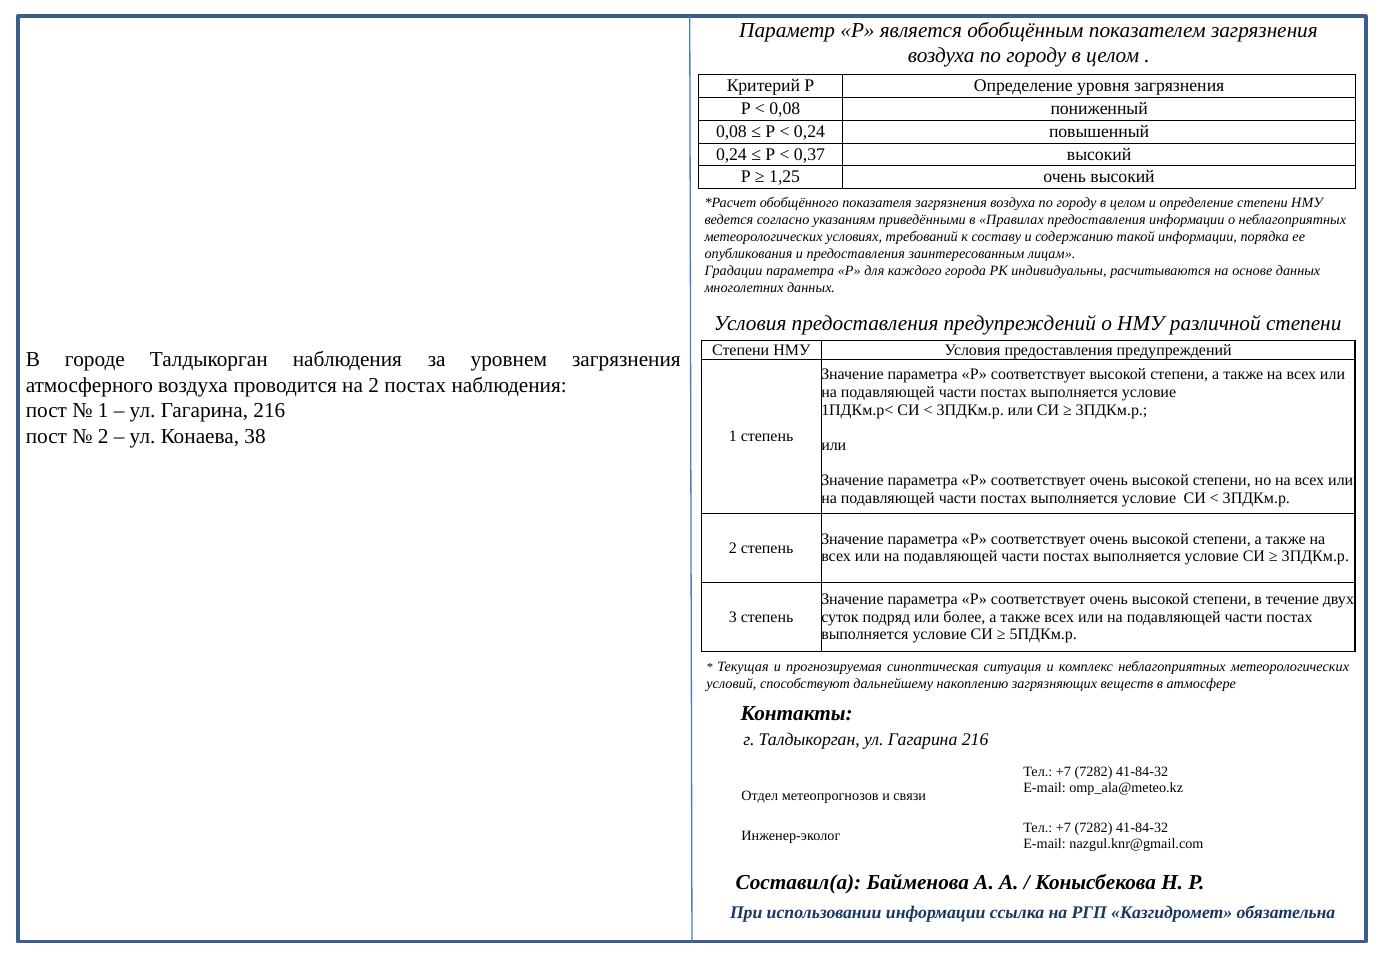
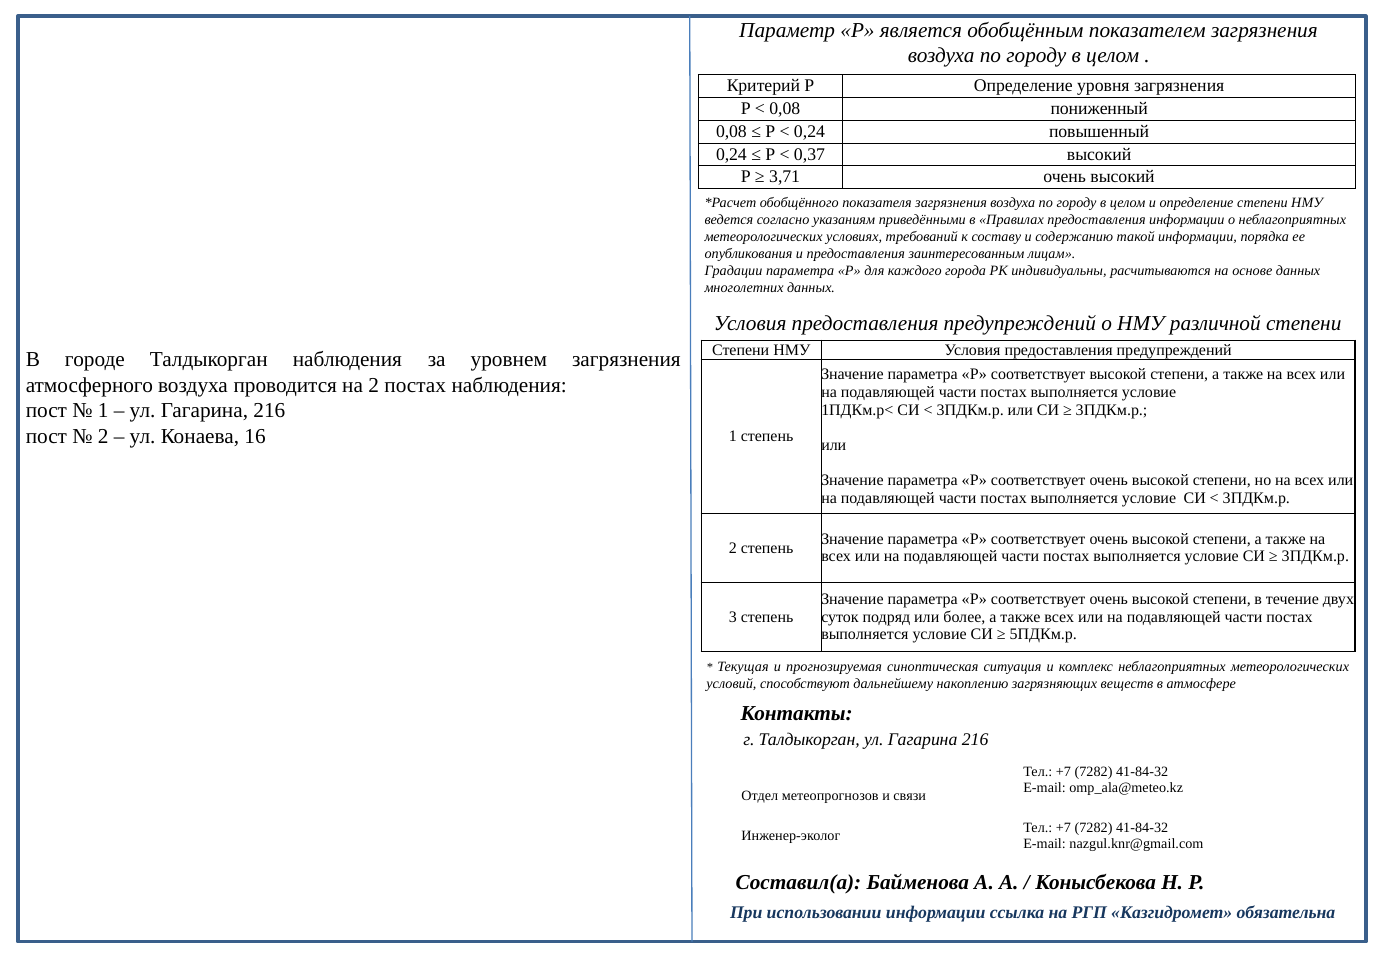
1,25: 1,25 -> 3,71 (785, 177)
38: 38 -> 16 (255, 436)
